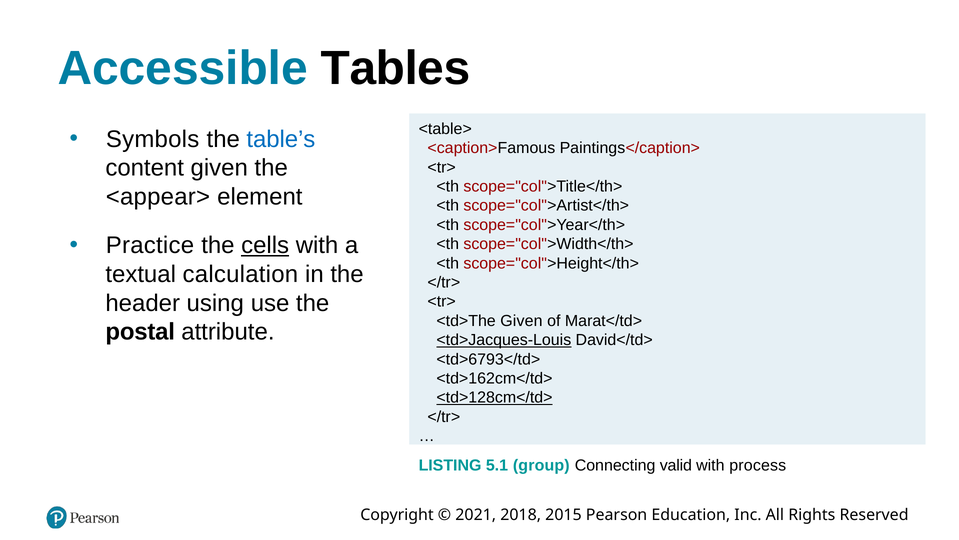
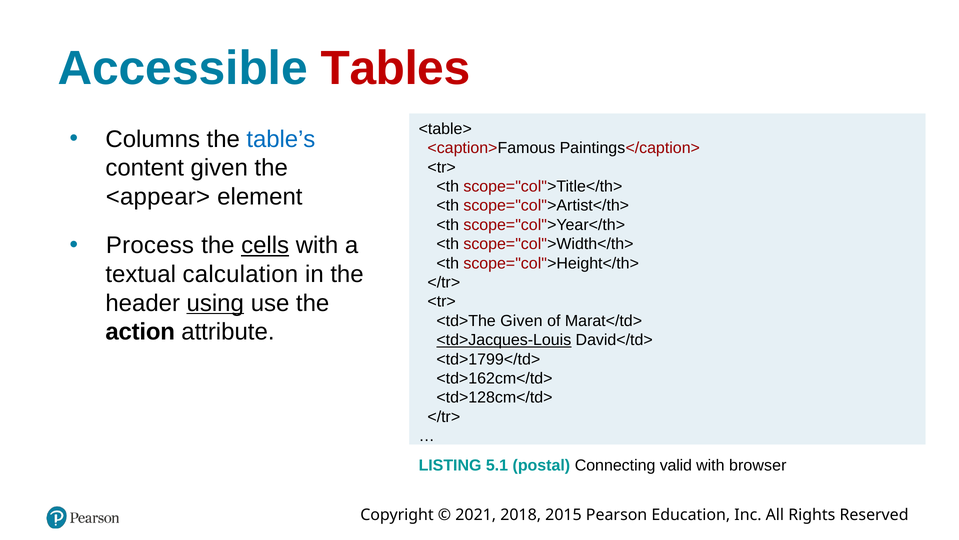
Tables colour: black -> red (396, 68)
Symbols: Symbols -> Columns (153, 139)
Practice: Practice -> Process (150, 245)
using underline: none -> present (215, 303)
postal: postal -> action (140, 332)
<td>6793</td>: <td>6793</td> -> <td>1799</td> (488, 359)
<td>128cm</td> underline: present -> none (494, 397)
group: group -> postal (541, 465)
process: process -> browser (758, 465)
